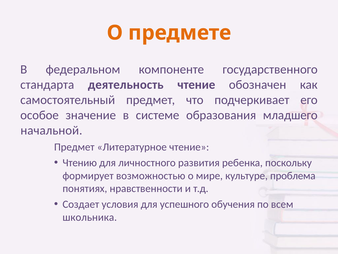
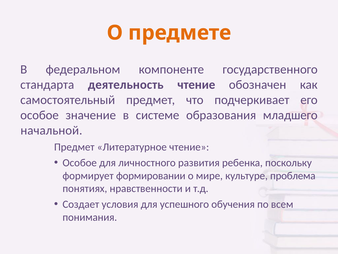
Чтению: Чтению -> Особое (80, 162)
возможностью: возможностью -> формировании (151, 175)
школьника: школьника -> понимания (90, 217)
